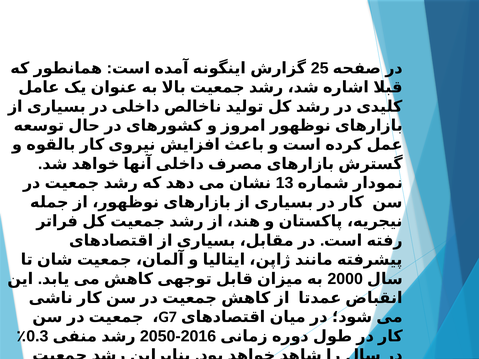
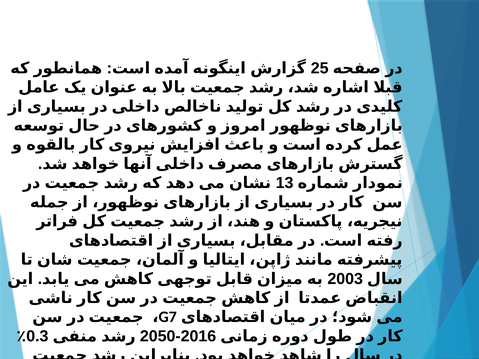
2000: 2000 -> 2003 (345, 279)
